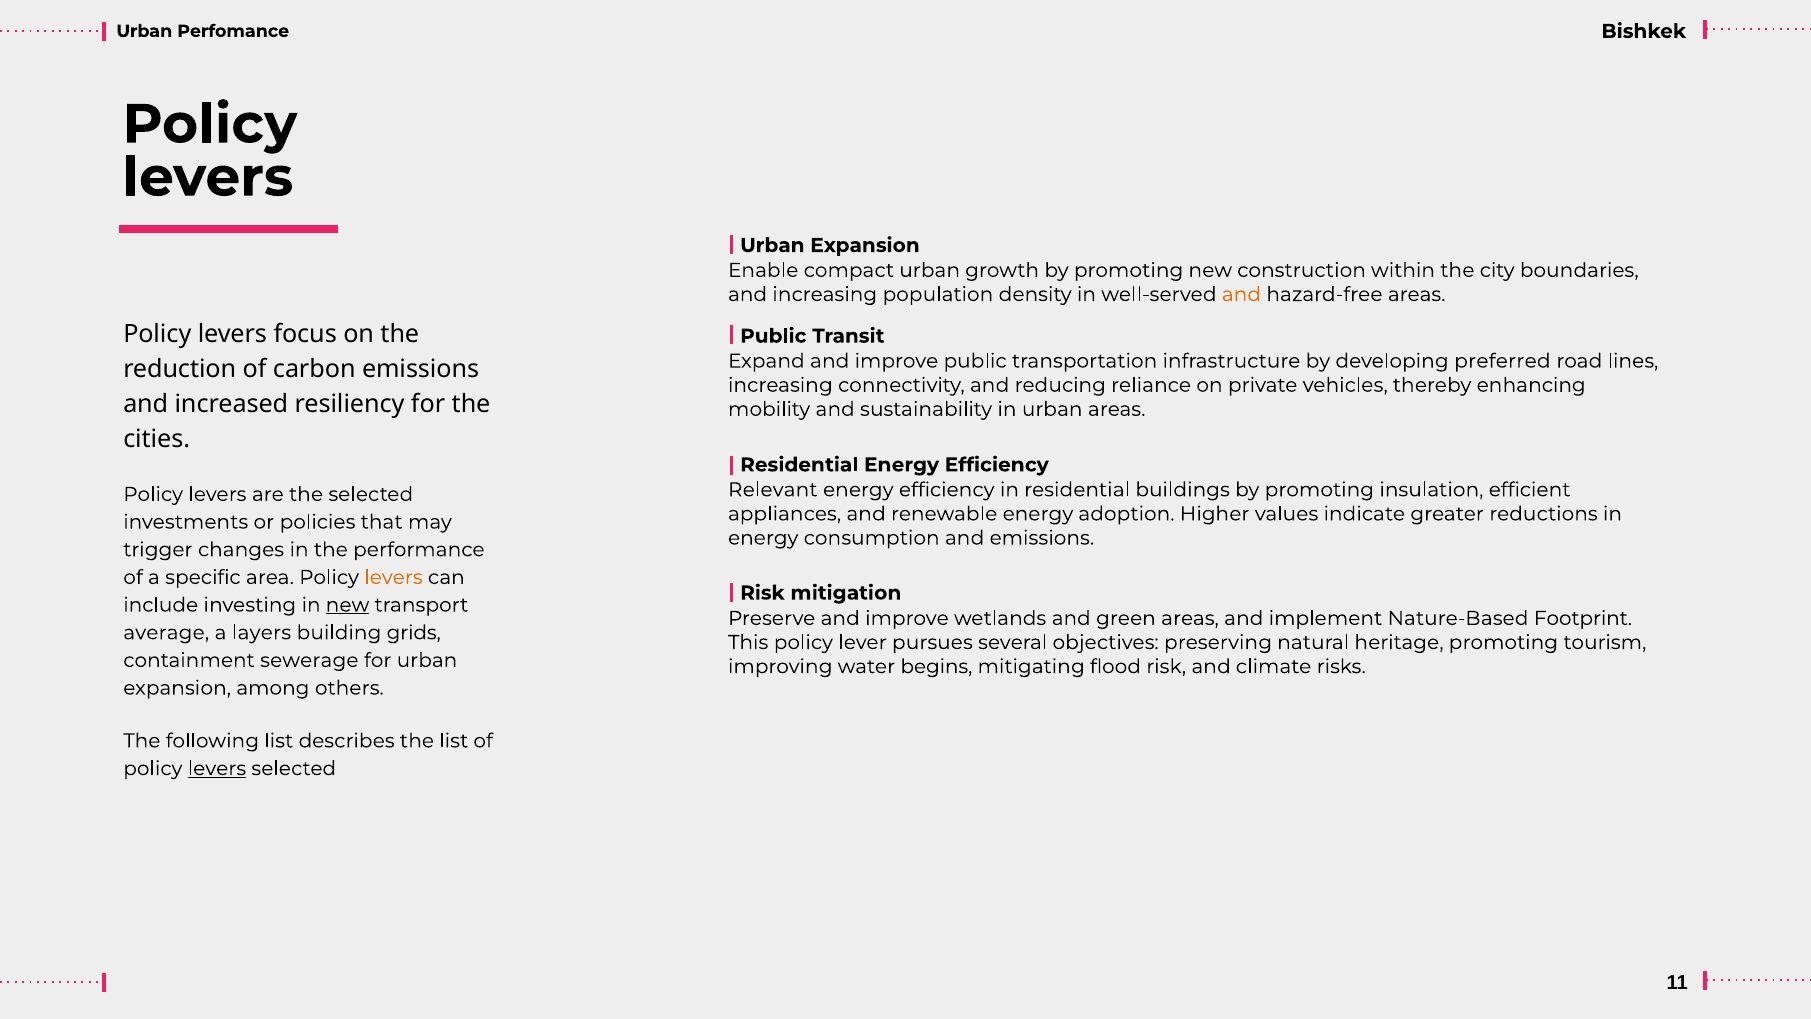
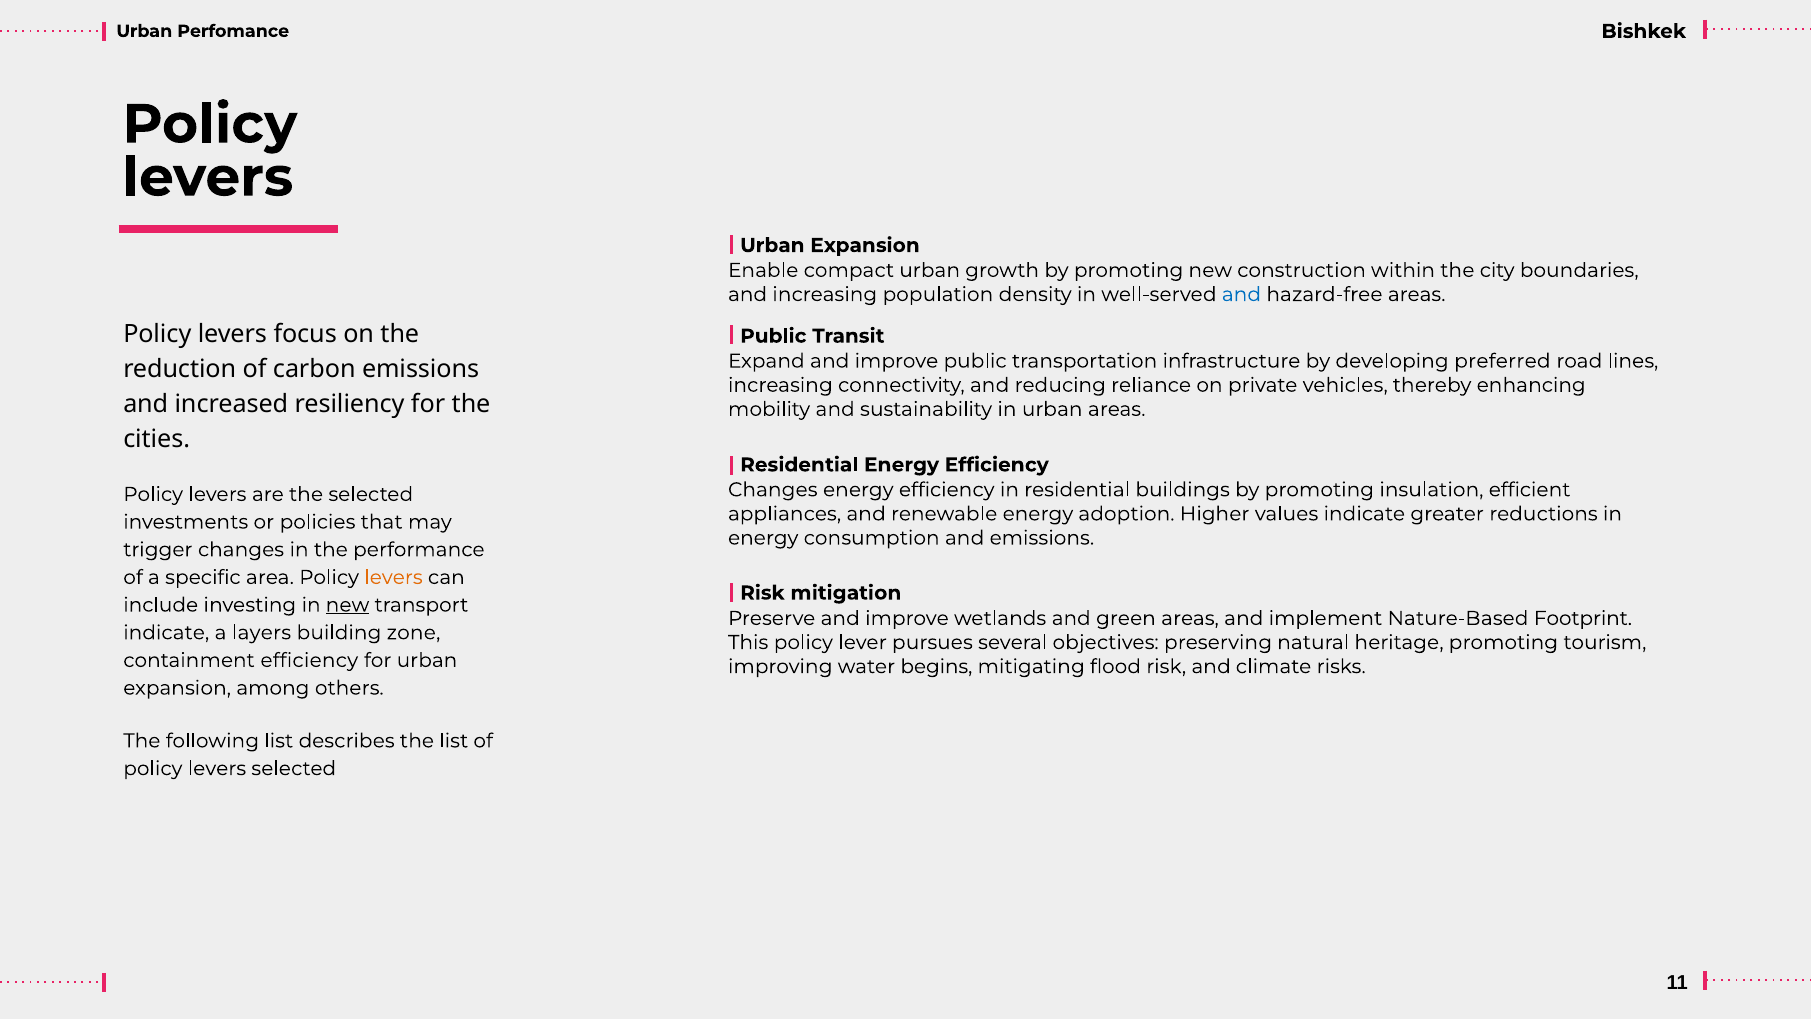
and colour: orange -> blue (1241, 294)
Relevant: Relevant -> Changes (773, 490)
average: average -> indicate (166, 632)
grids: grids -> zone (414, 632)
containment sewerage: sewerage -> efficiency (309, 660)
levers underline: present -> none (217, 768)
